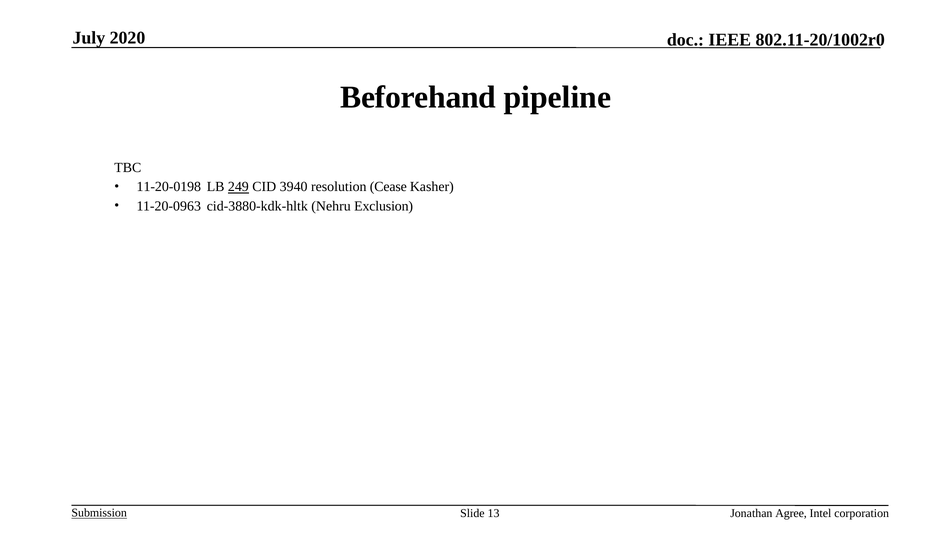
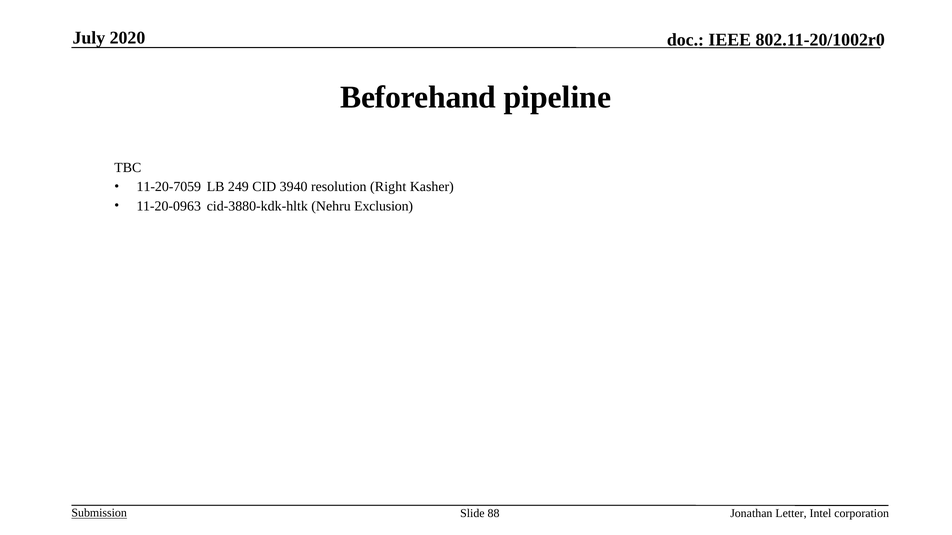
11-20-0198: 11-20-0198 -> 11-20-7059 (169, 187)
249 underline: present -> none (238, 187)
Cease: Cease -> Right (388, 187)
13: 13 -> 88 (494, 514)
Agree: Agree -> Letter (791, 514)
